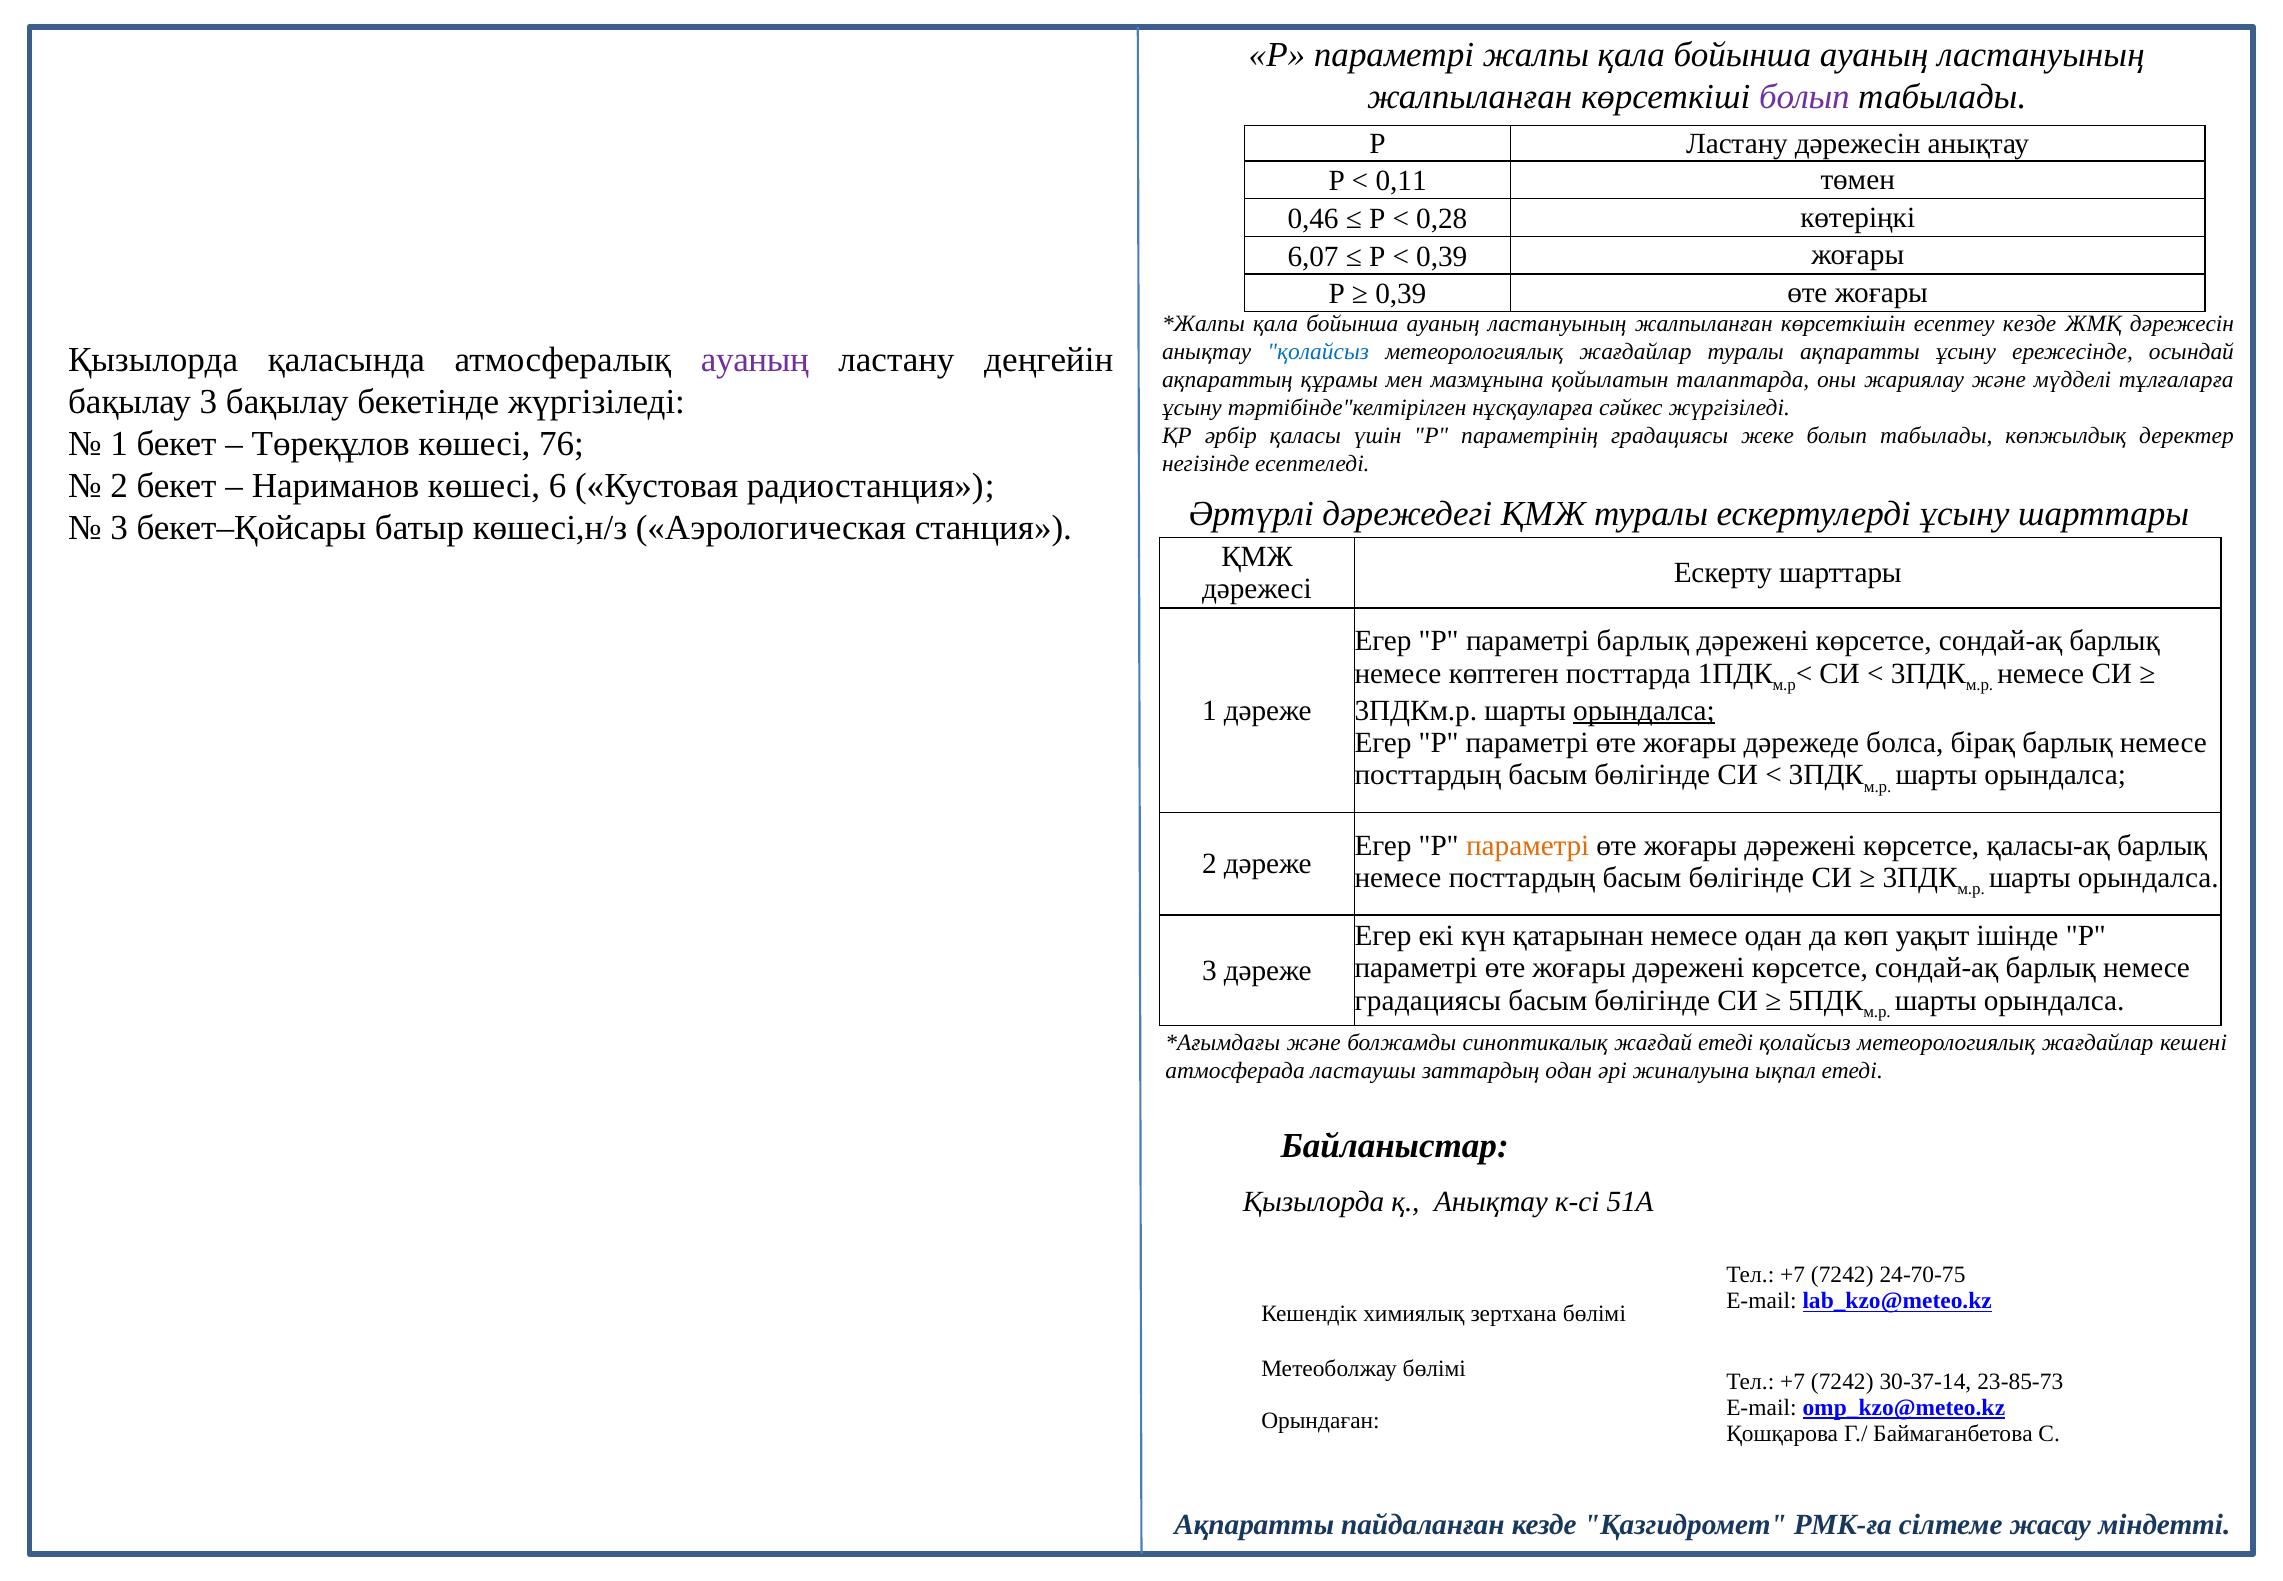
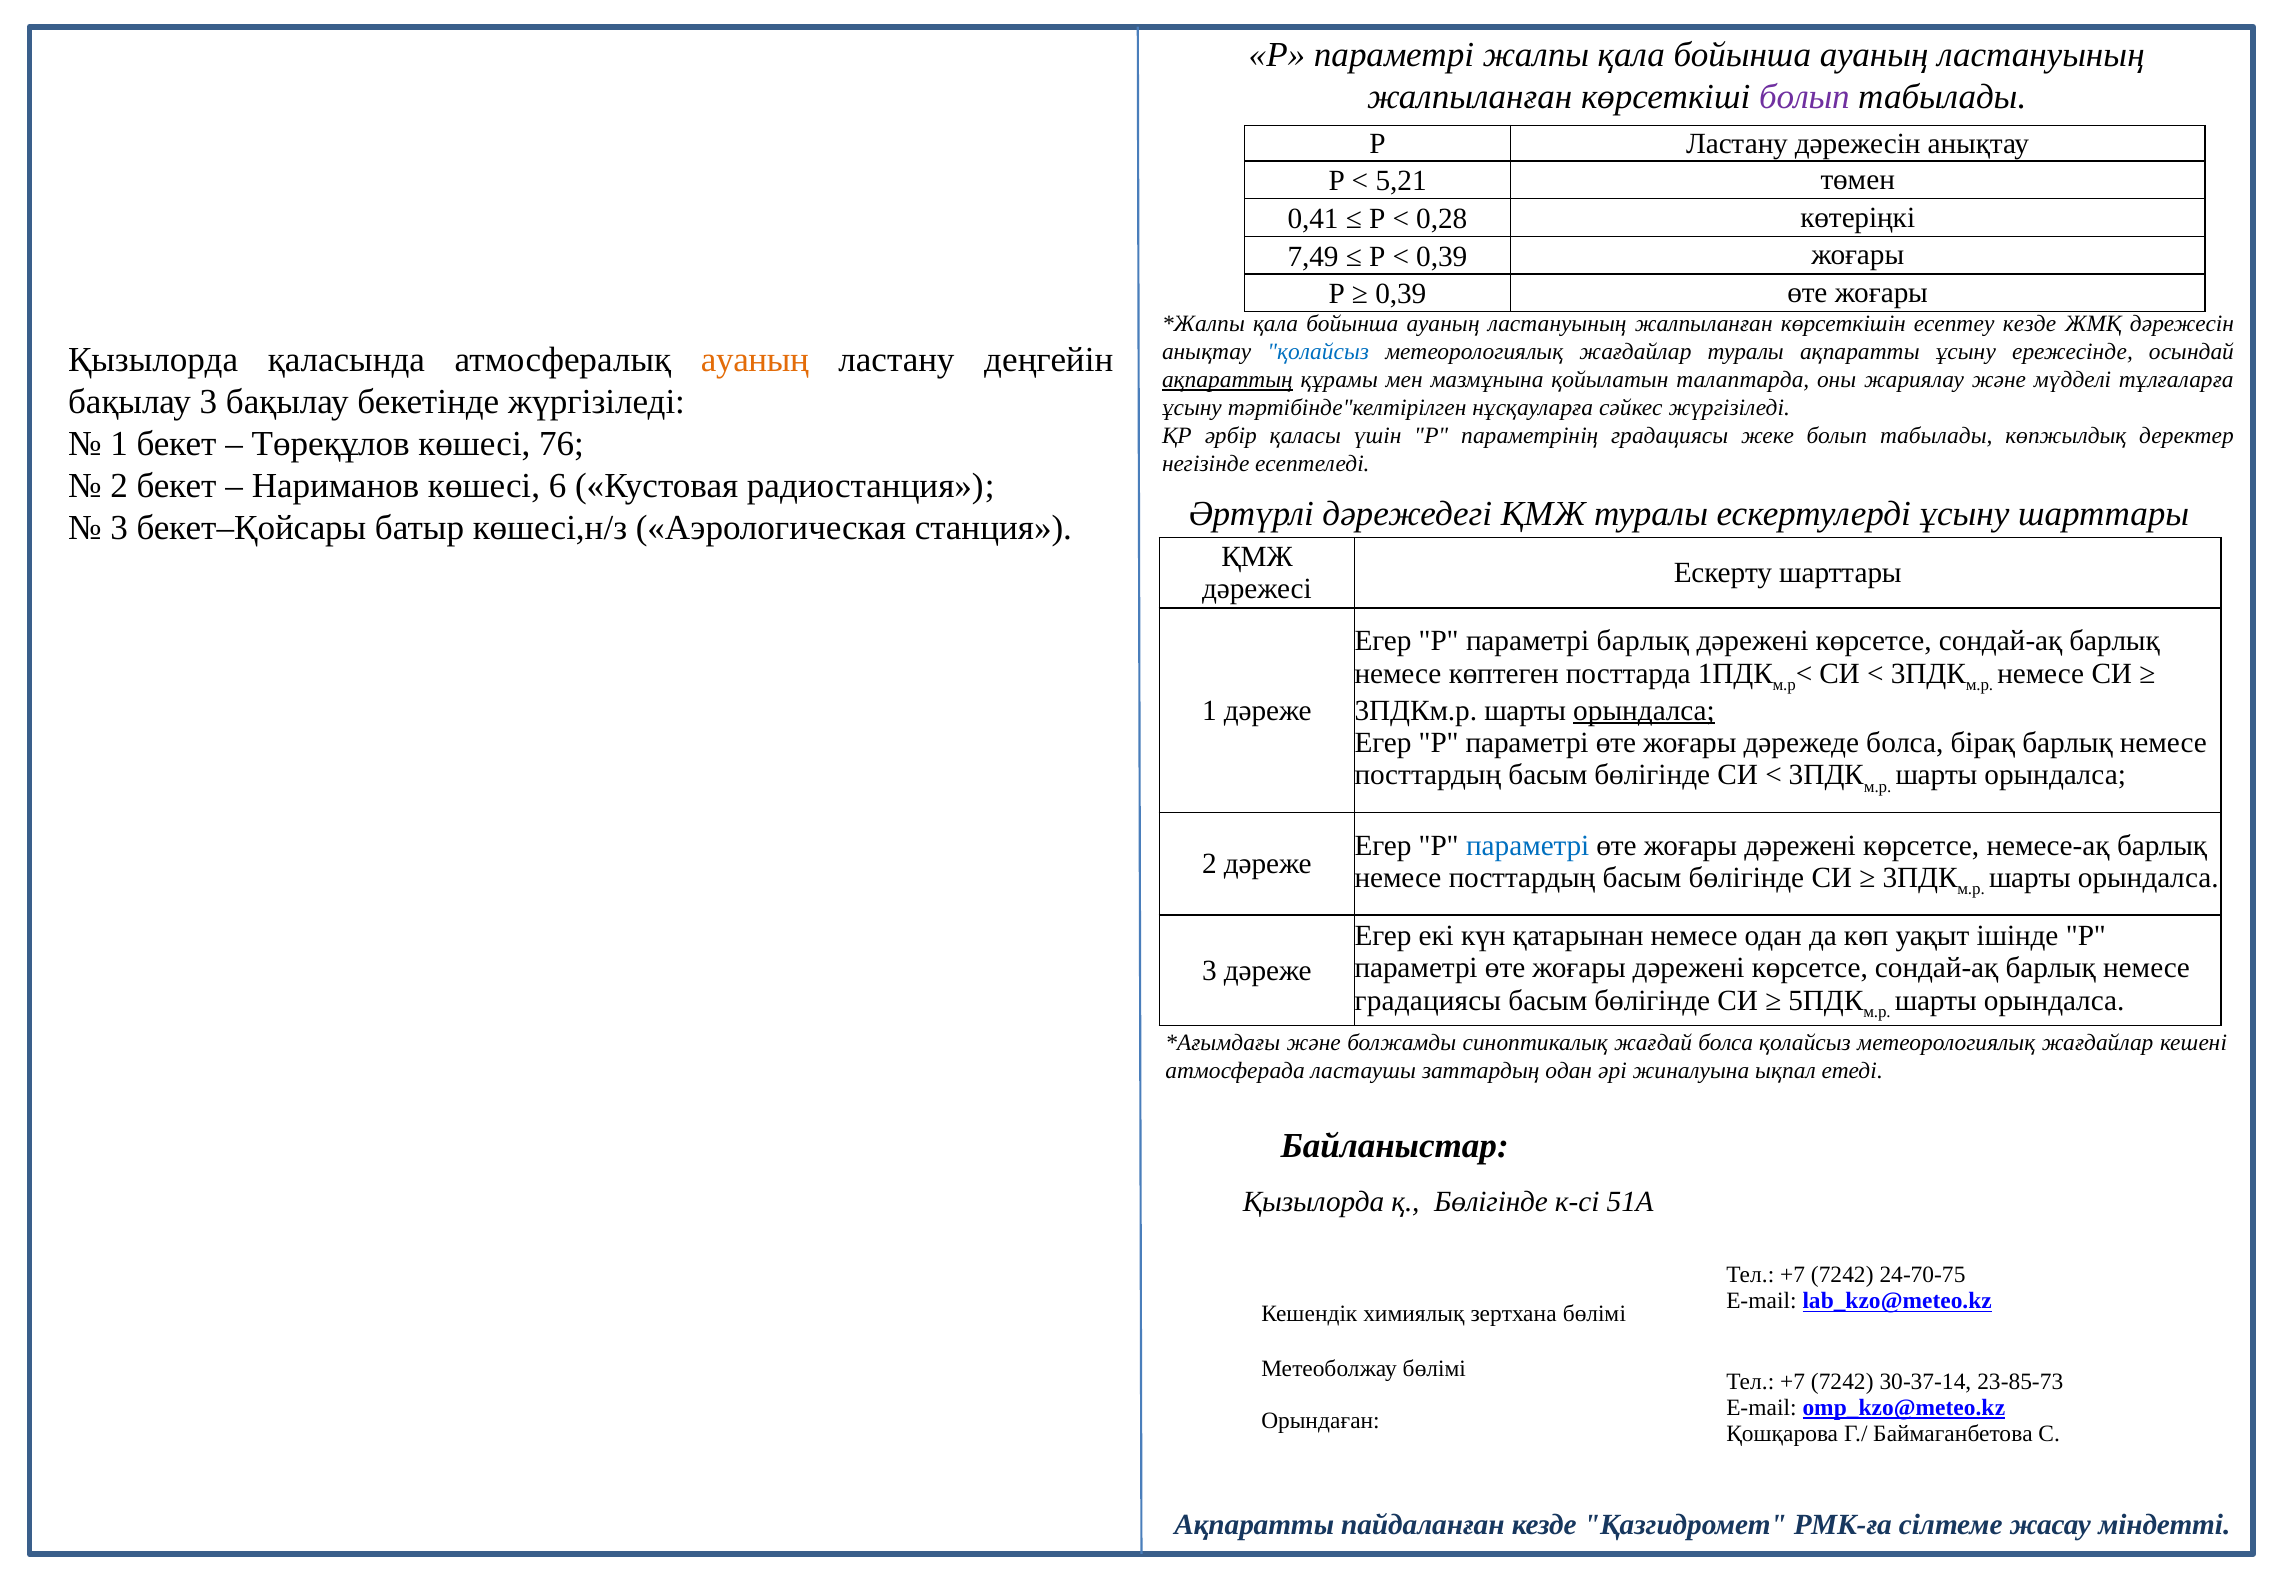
0,11: 0,11 -> 5,21 (1401, 181)
0,46: 0,46 -> 0,41 (1313, 219)
6,07: 6,07 -> 7,49 (1313, 256)
ауаның colour: purple -> orange (755, 359)
ақпараттың underline: none -> present (1227, 380)
параметрі colour: orange -> blue (1528, 845)
қаласы-ақ: қаласы-ақ -> немесе-ақ (2048, 845)
жағдай етеді: етеді -> болса (1726, 1042)
қ Анықтау: Анықтау -> Бөлігінде (1491, 1201)
